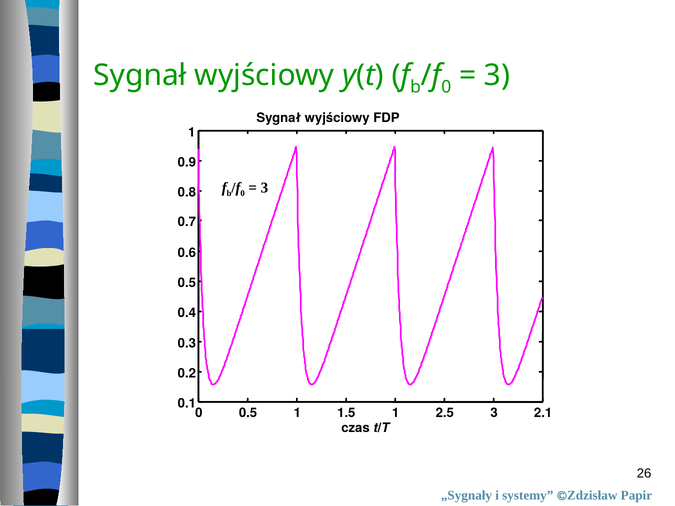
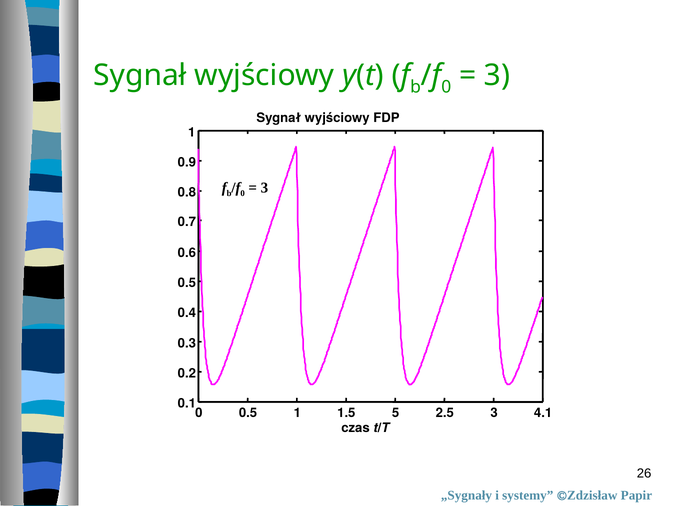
1.5 1: 1 -> 5 (396, 413)
2.1: 2.1 -> 4.1 (543, 413)
